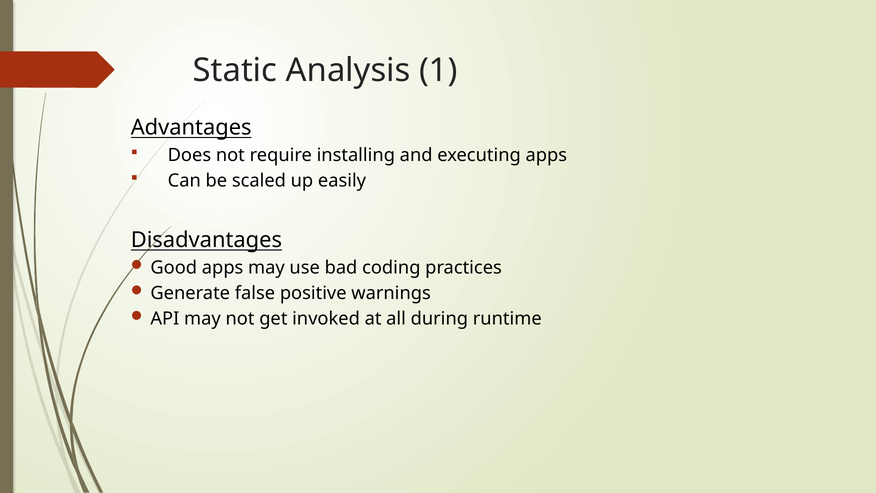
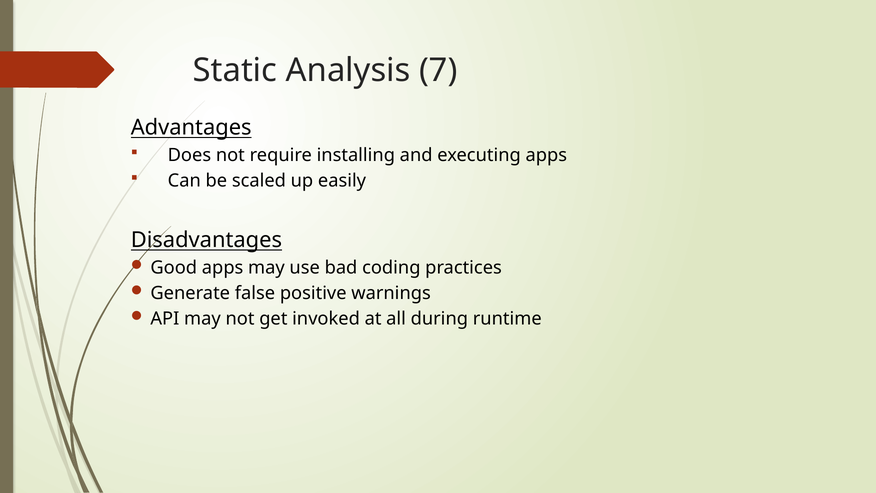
1: 1 -> 7 (438, 70)
